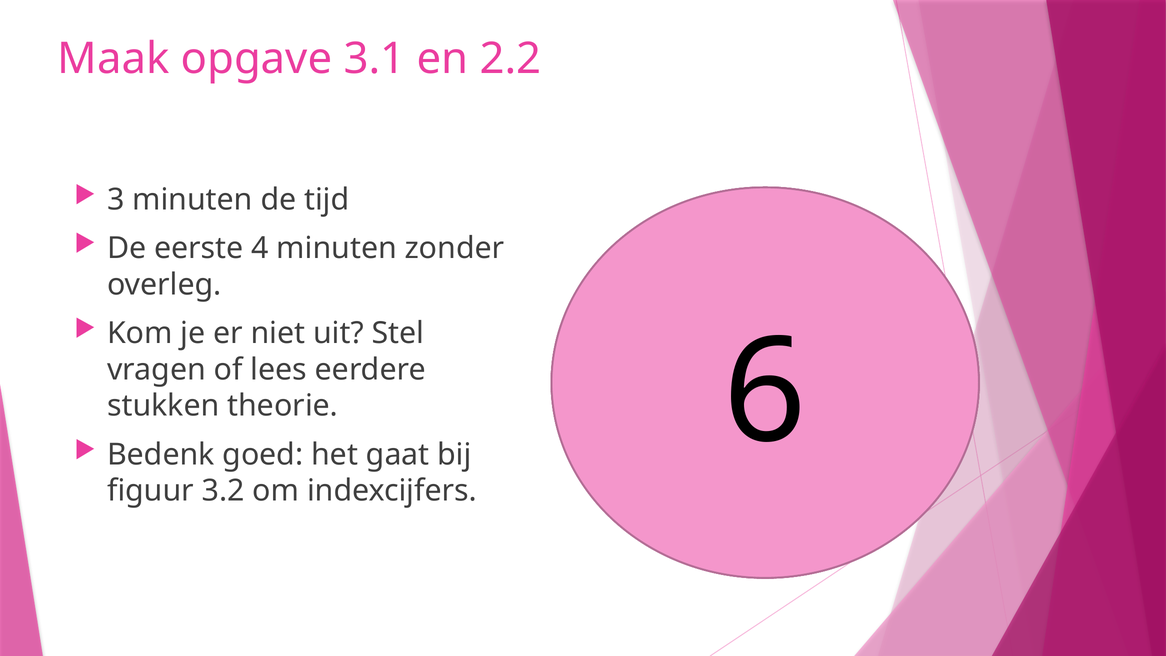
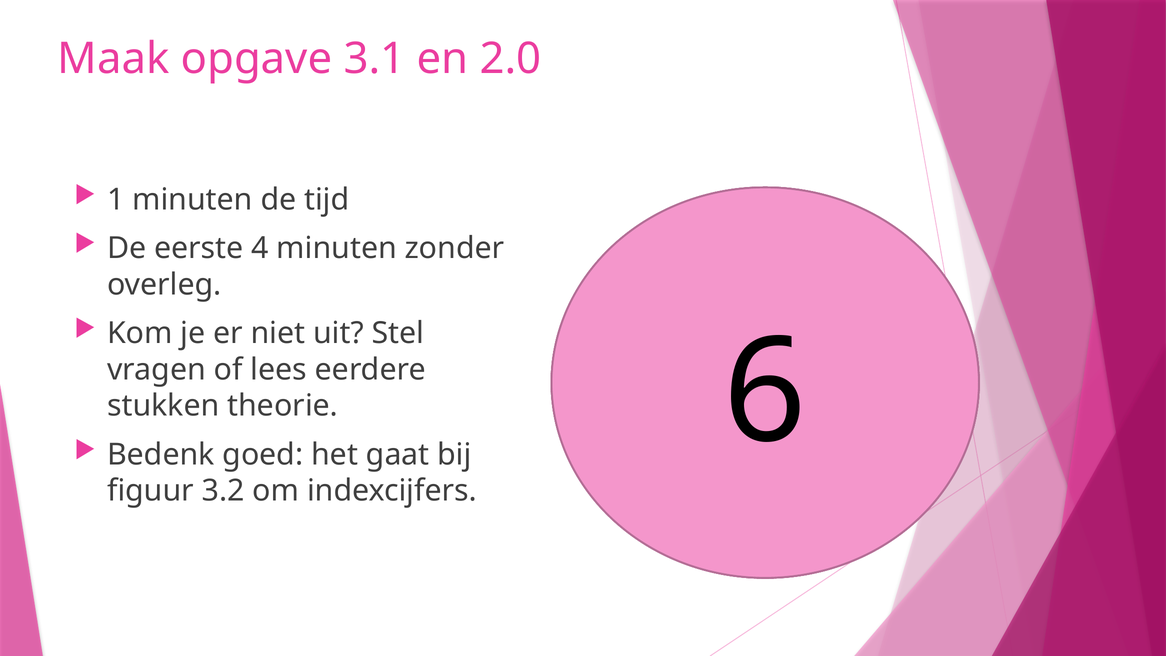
2.2: 2.2 -> 2.0 (511, 59)
3: 3 -> 1 (116, 200)
